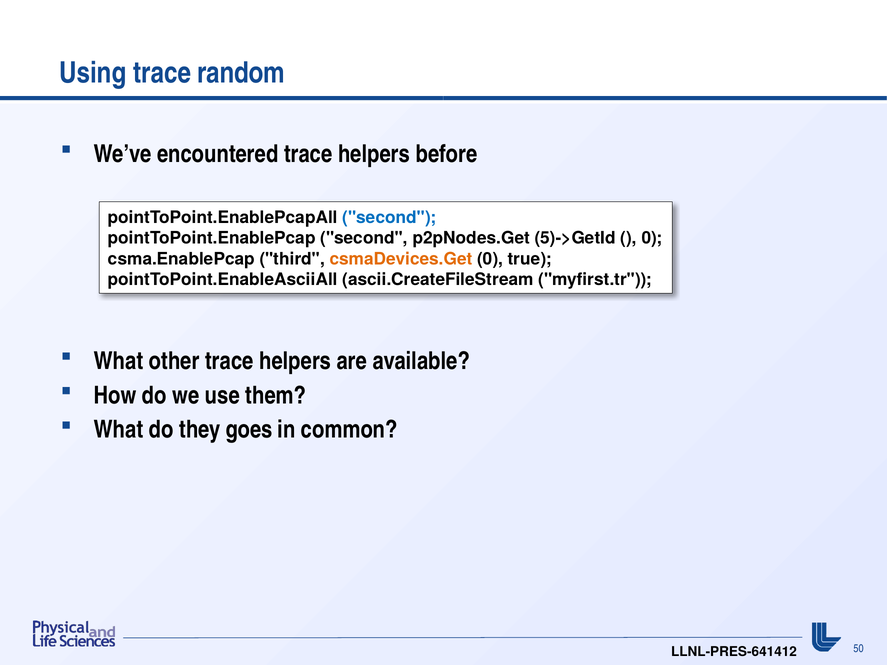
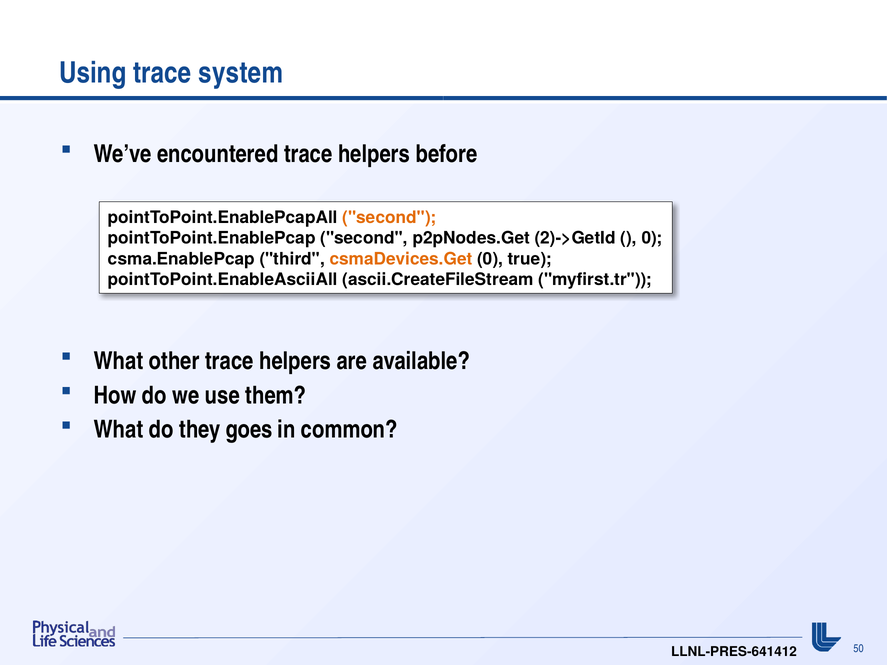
random: random -> system (241, 73)
second colour: blue -> orange (389, 218)
5)->GetId: 5)->GetId -> 2)->GetId (575, 238)
